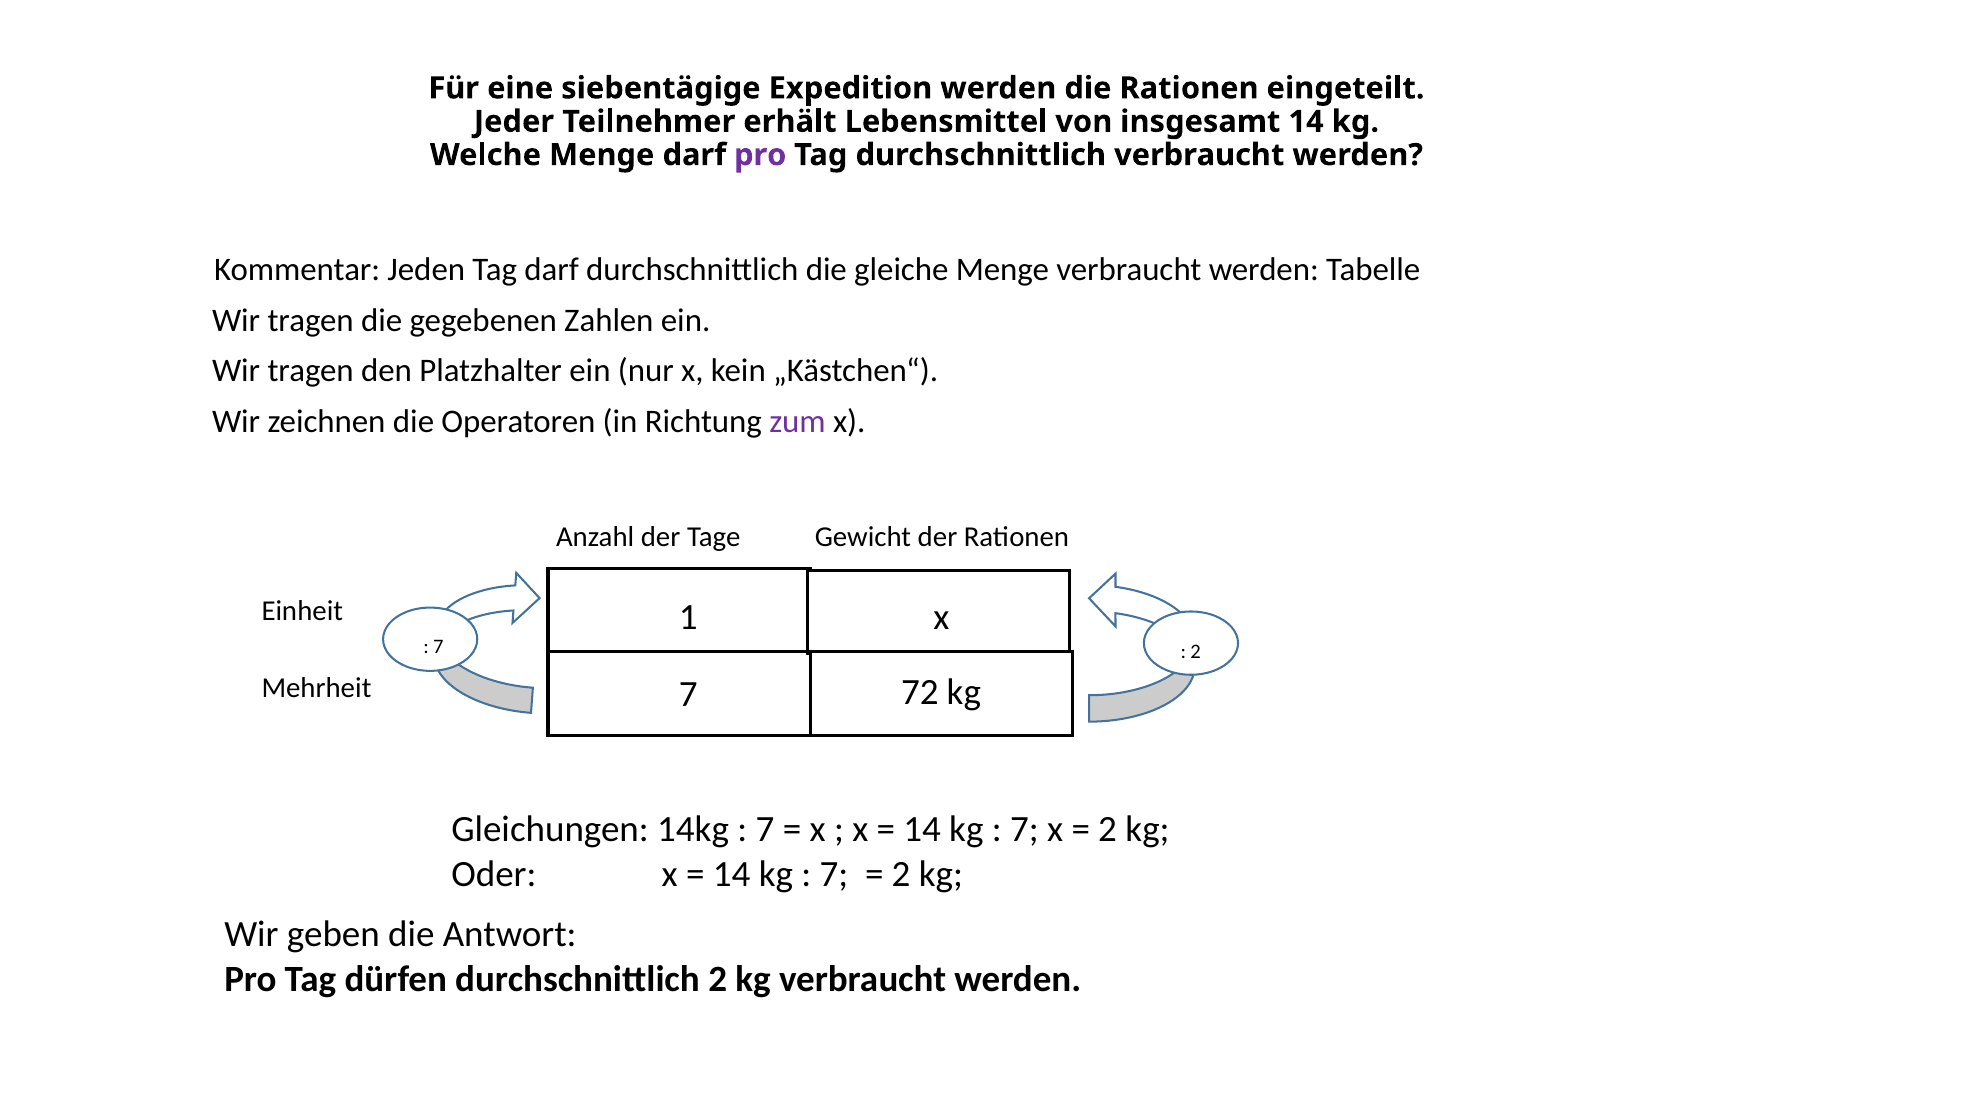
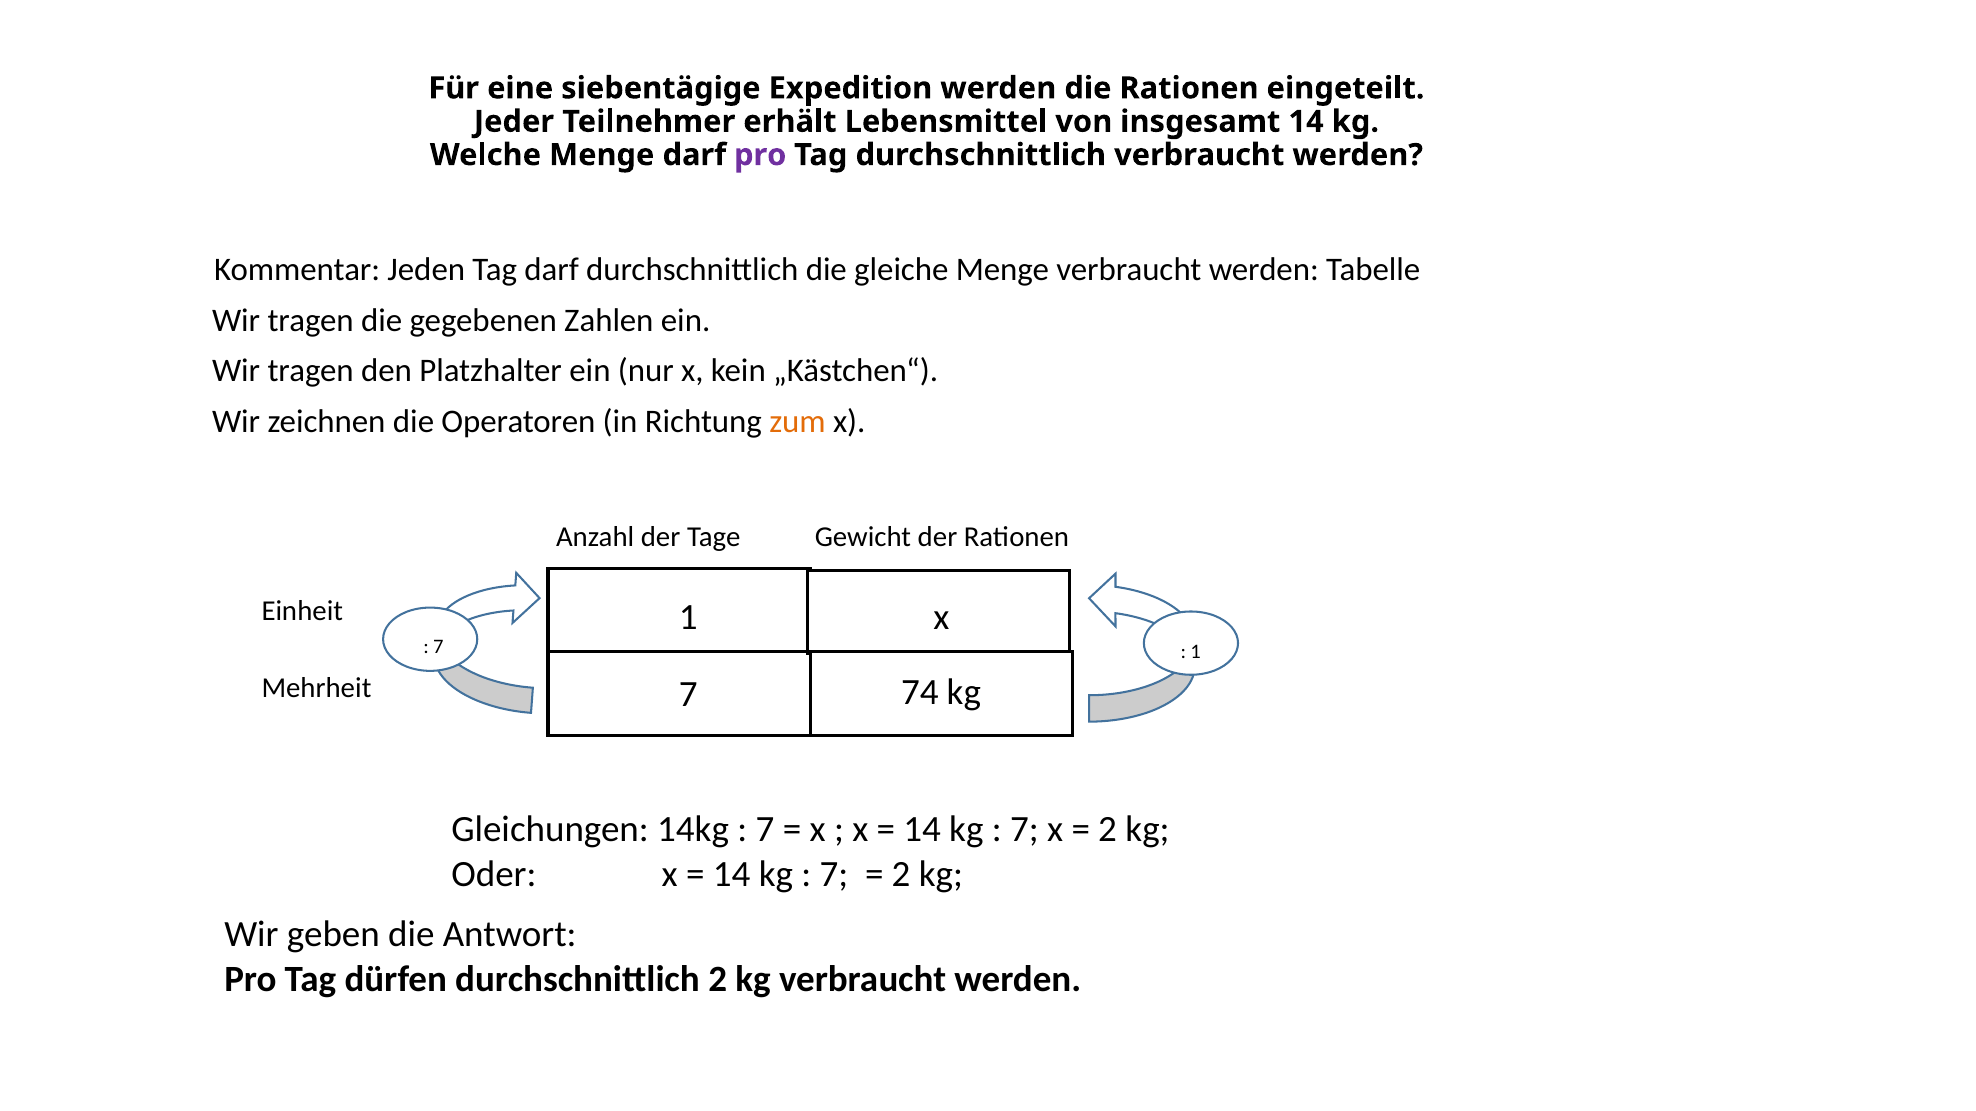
zum colour: purple -> orange (797, 422)
2: 2 -> 1 (1196, 652)
72: 72 -> 74 (920, 693)
